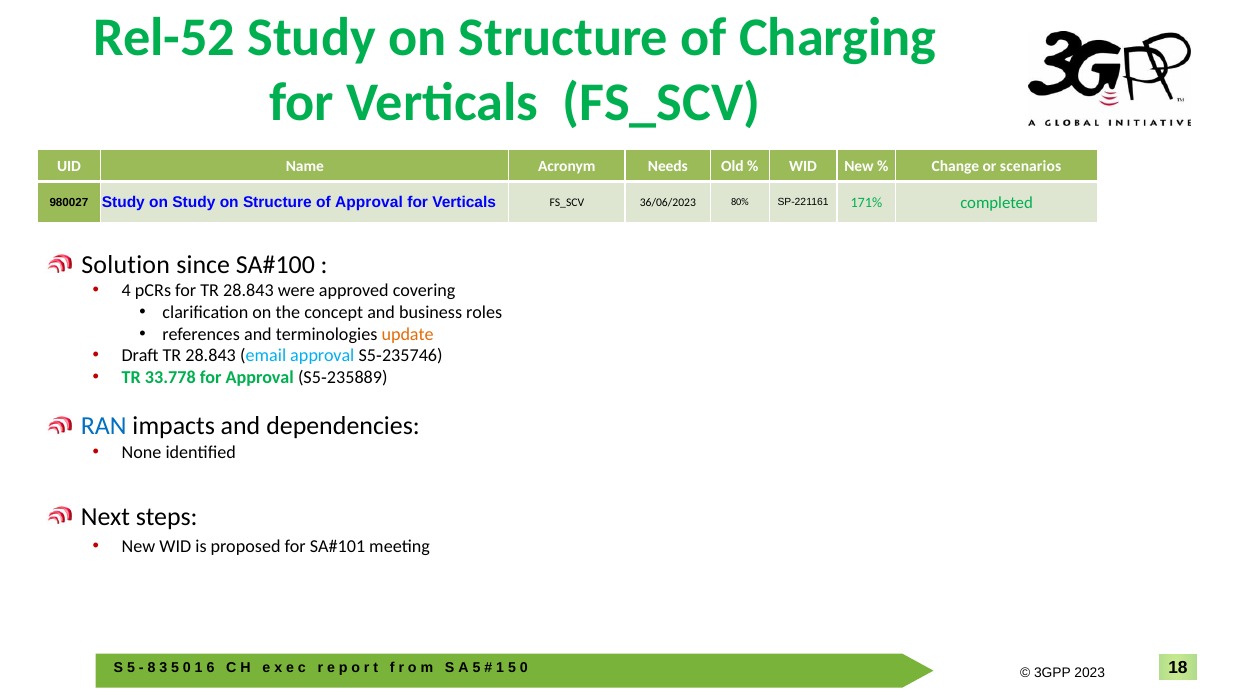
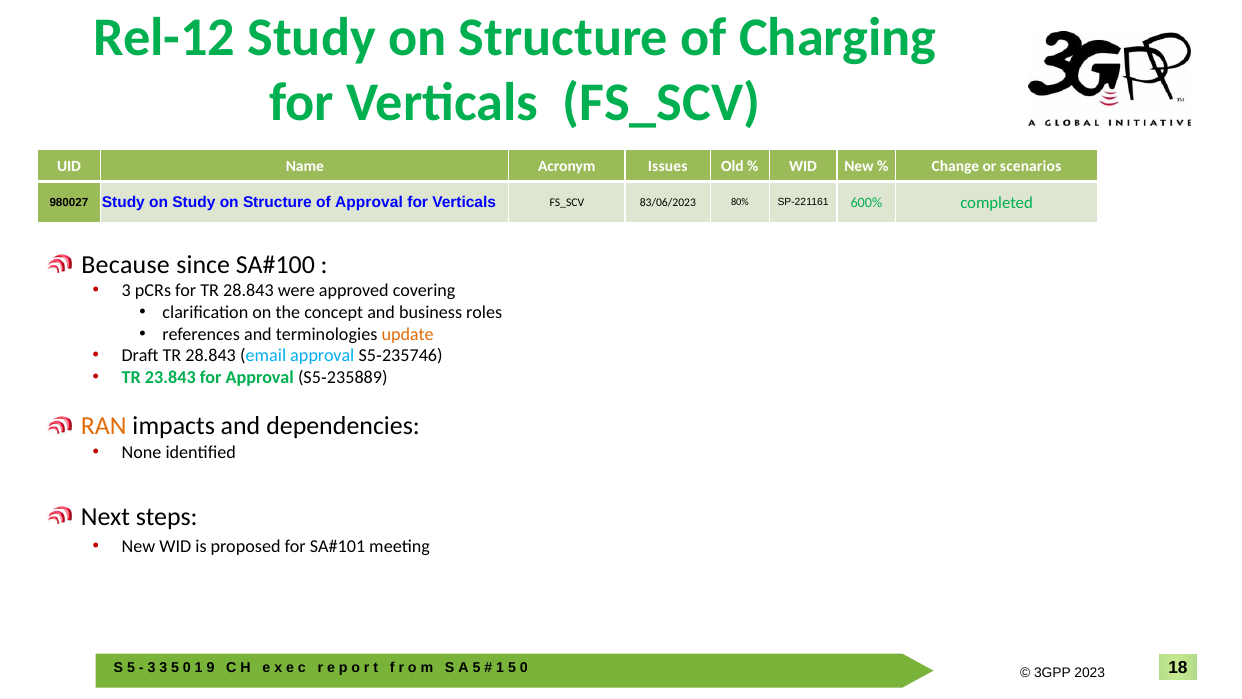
Rel-52: Rel-52 -> Rel-12 (164, 37)
Needs: Needs -> Issues (668, 166)
36/06/2023: 36/06/2023 -> 83/06/2023 (668, 202)
171%: 171% -> 600% (866, 203)
Solution: Solution -> Because (126, 265)
4: 4 -> 3 (126, 291)
33.778: 33.778 -> 23.843 (170, 378)
RAN colour: blue -> orange (104, 426)
8: 8 -> 3 (151, 667)
6: 6 -> 9 (210, 667)
